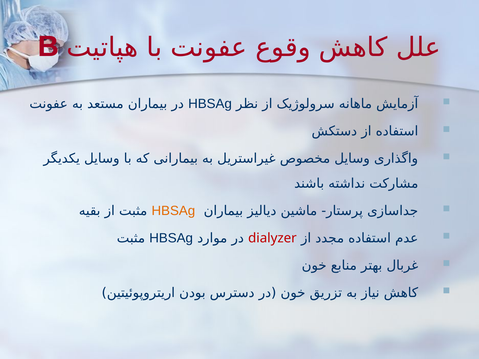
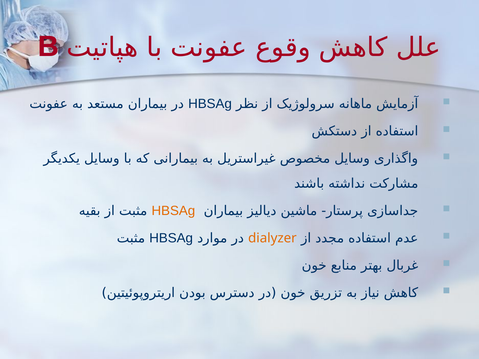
dialyzer colour: red -> orange (272, 238)
